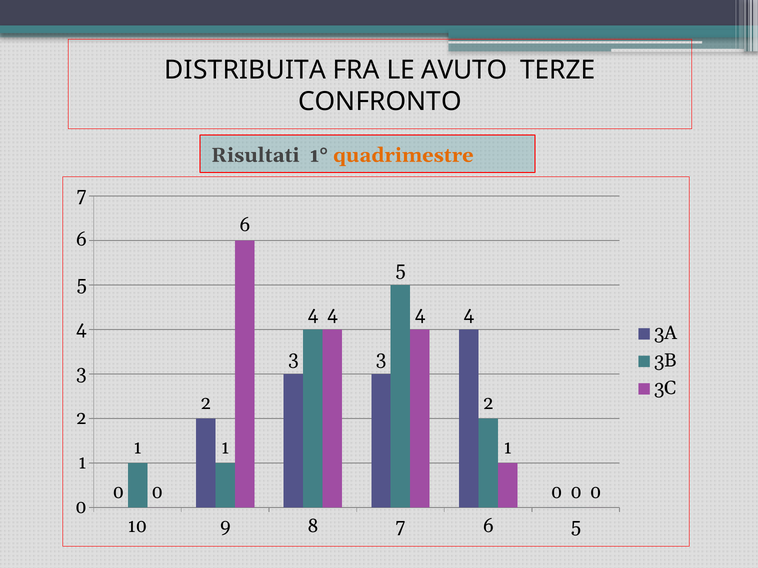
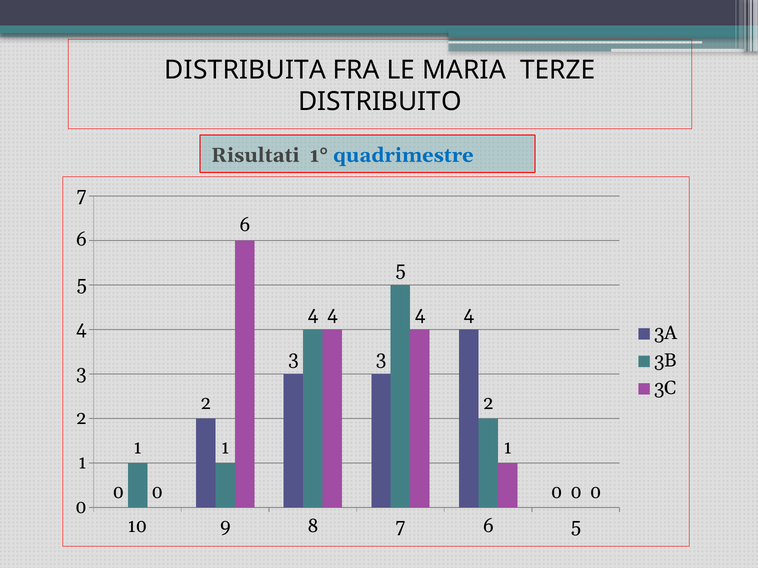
AVUTO: AVUTO -> MARIA (464, 70)
CONFRONTO: CONFRONTO -> DISTRIBUITO (380, 102)
quadrimestre colour: orange -> blue (403, 155)
